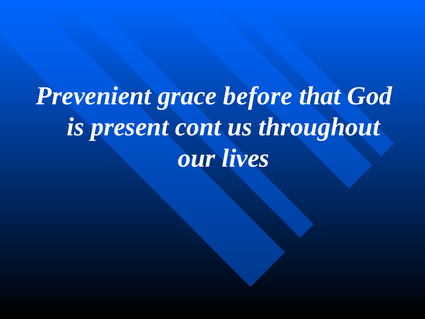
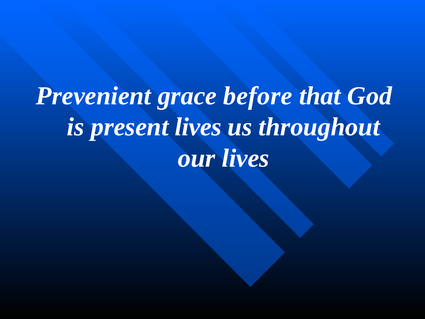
present cont: cont -> lives (198, 127)
